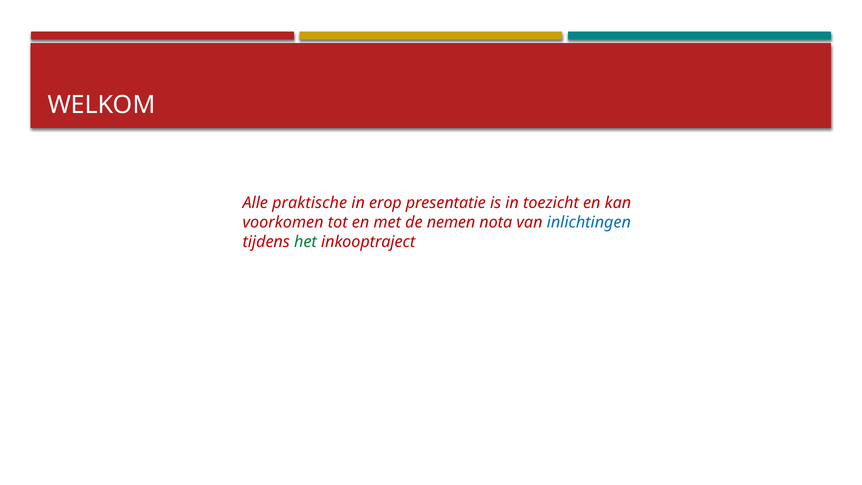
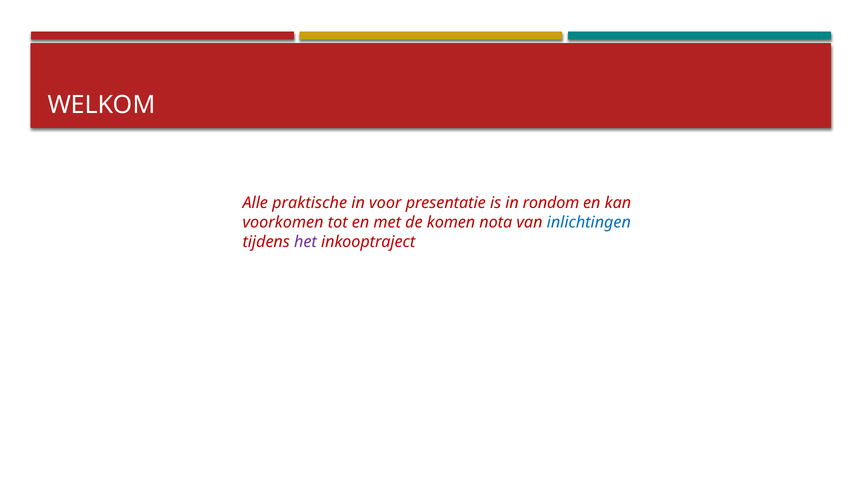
erop: erop -> voor (385, 203)
toezicht: toezicht -> rondom (551, 203)
nemen: nemen -> komen (451, 222)
het colour: green -> purple (305, 242)
